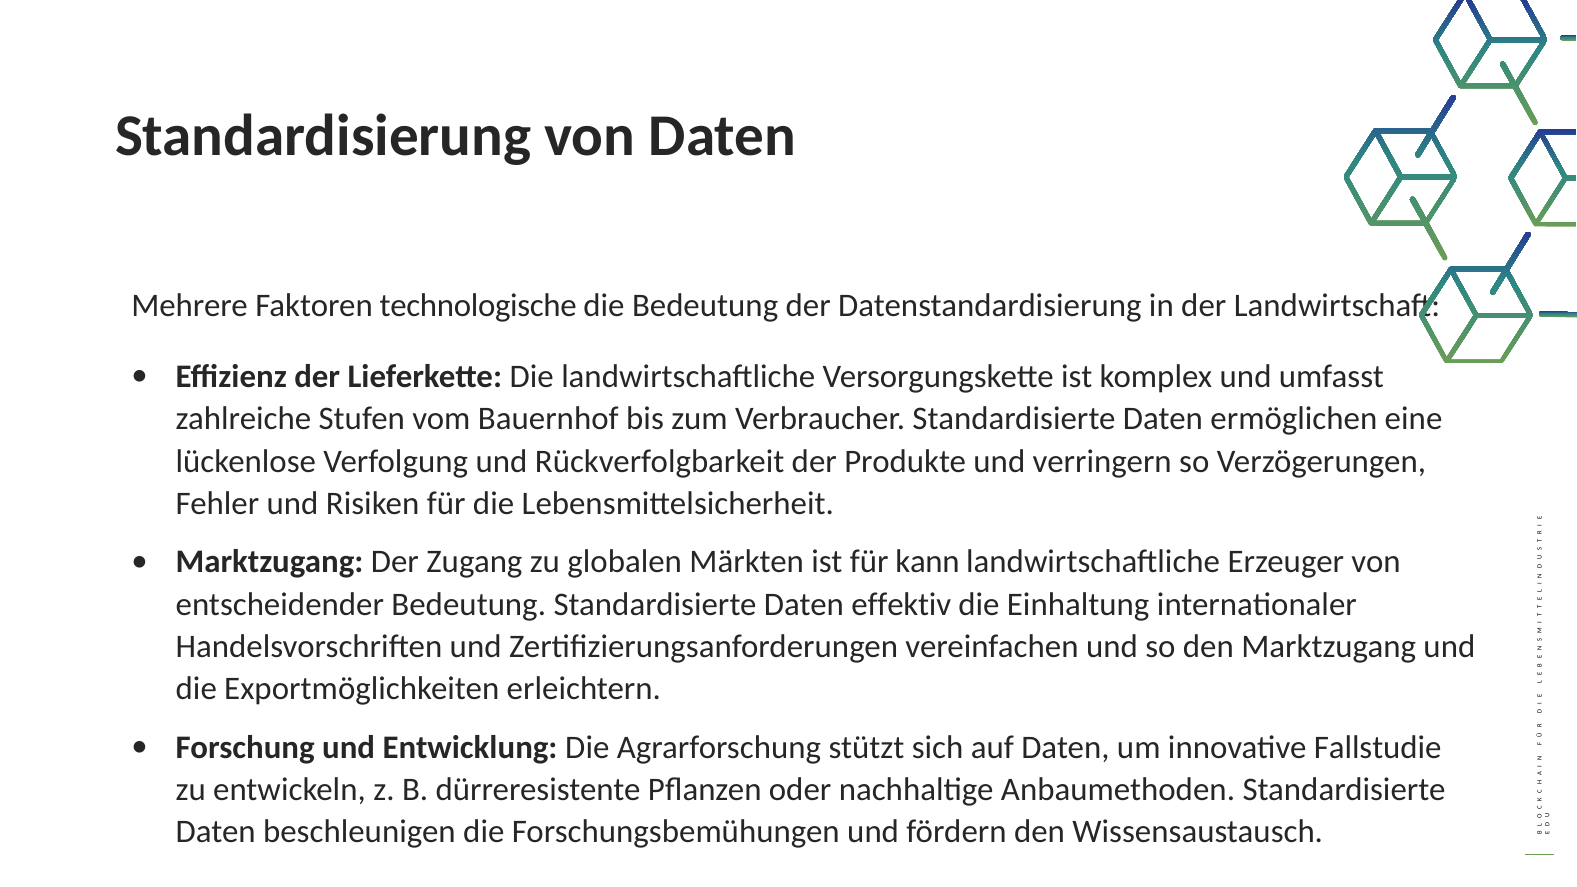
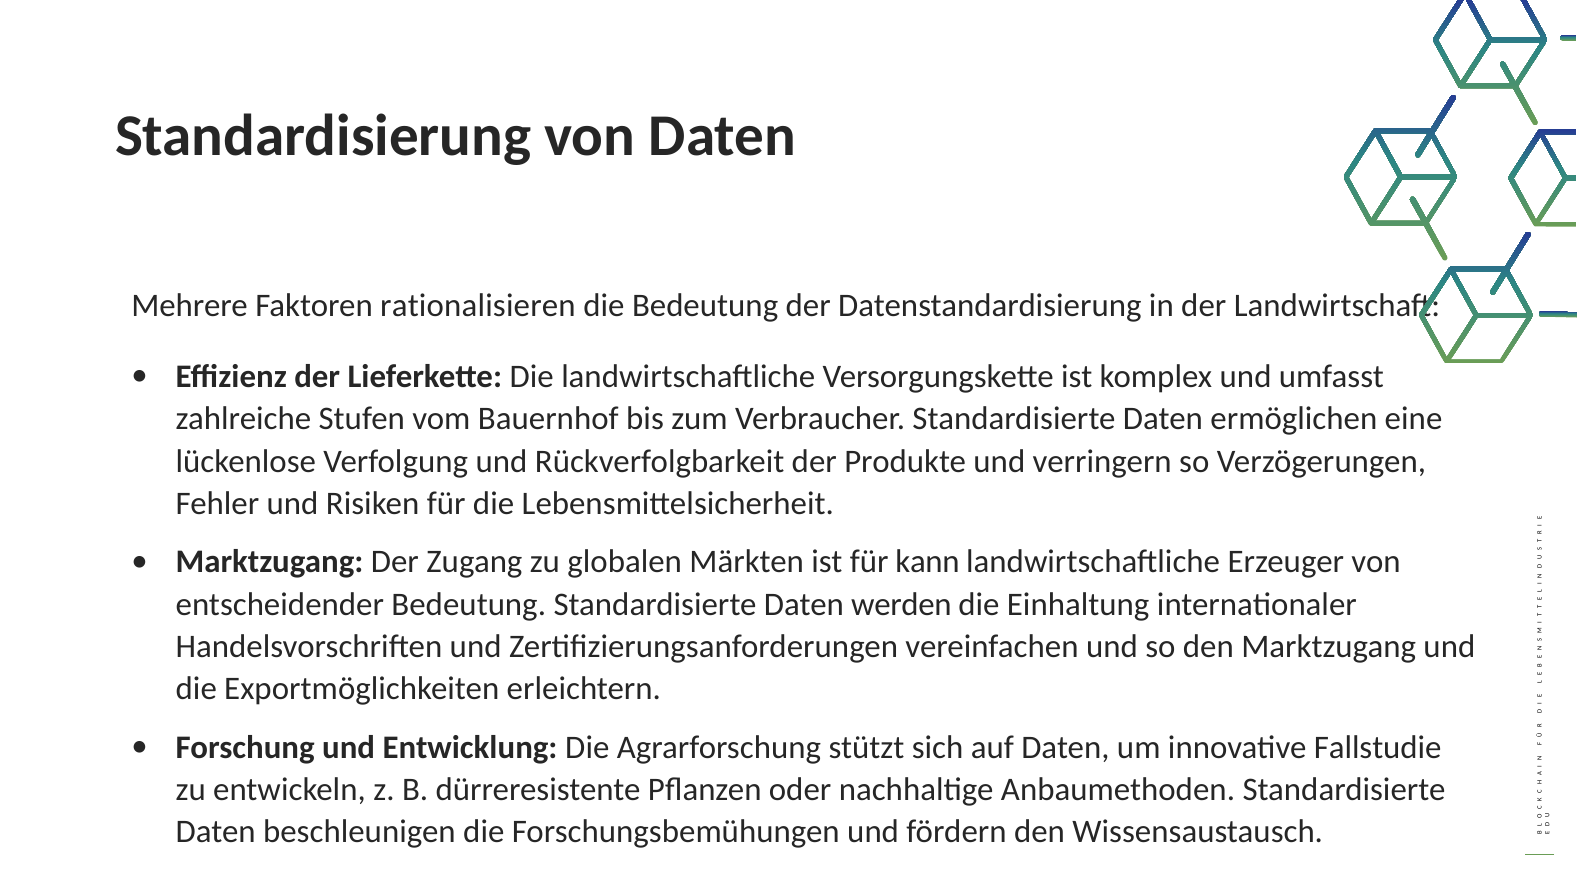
technologische: technologische -> rationalisieren (478, 305)
effektiv: effektiv -> werden (901, 604)
